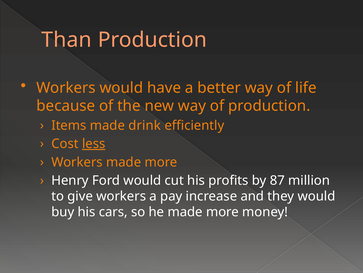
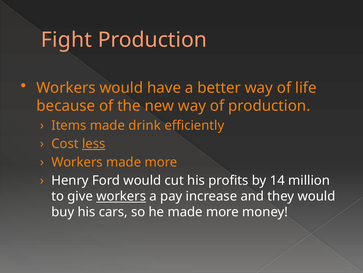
Than: Than -> Fight (67, 40)
87: 87 -> 14 (277, 180)
workers underline: none -> present (121, 196)
